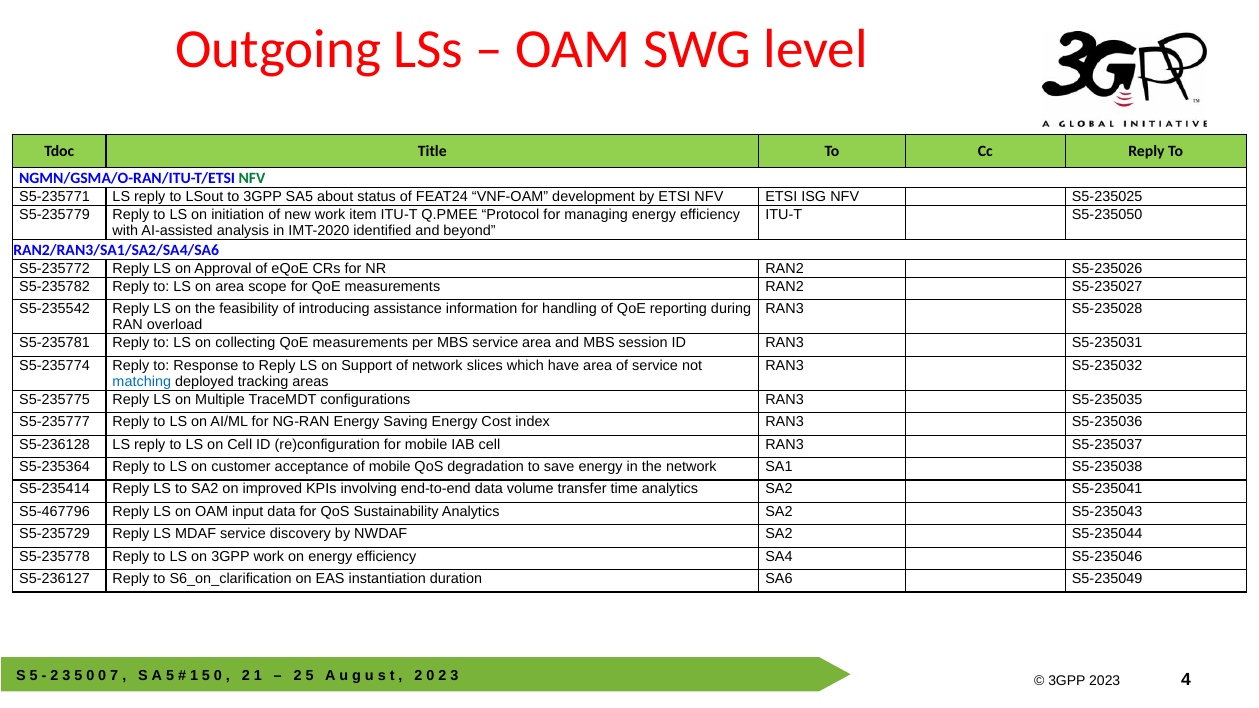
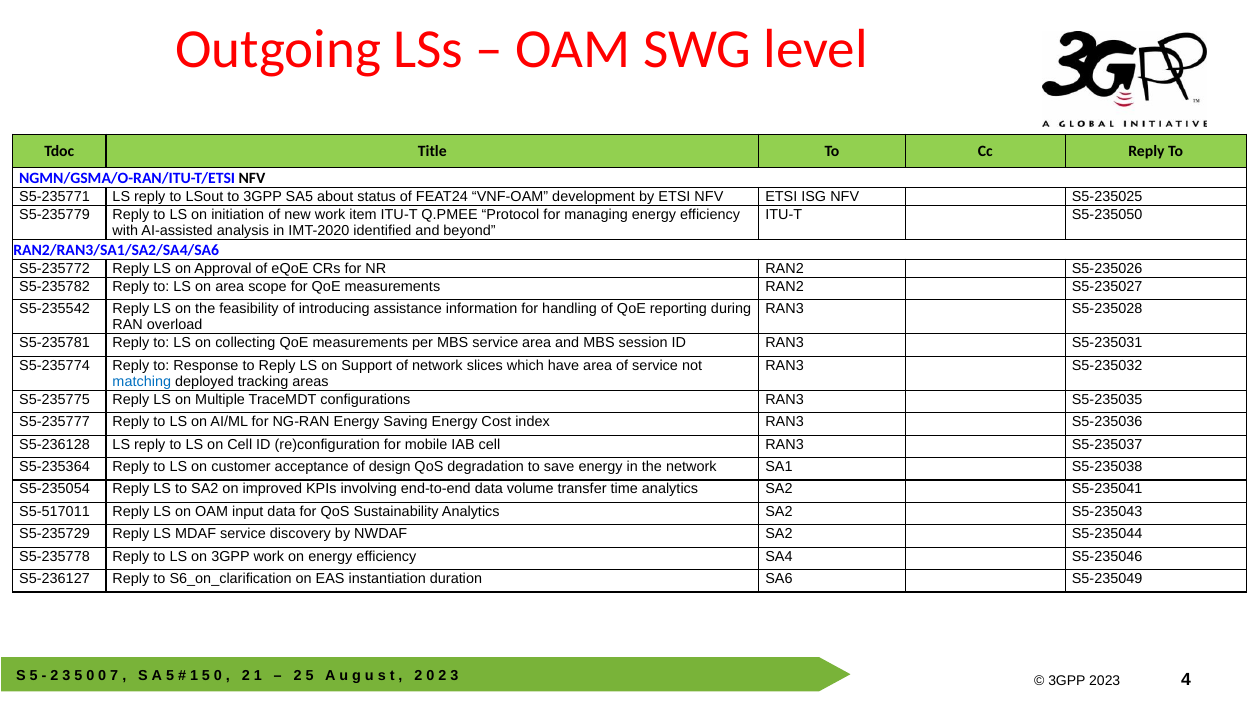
NFV colour: green -> black (252, 178)
of mobile: mobile -> design (390, 467)
S5-235414: S5-235414 -> S5-235054 (55, 489)
S5-467796: S5-467796 -> S5-517011 (55, 512)
